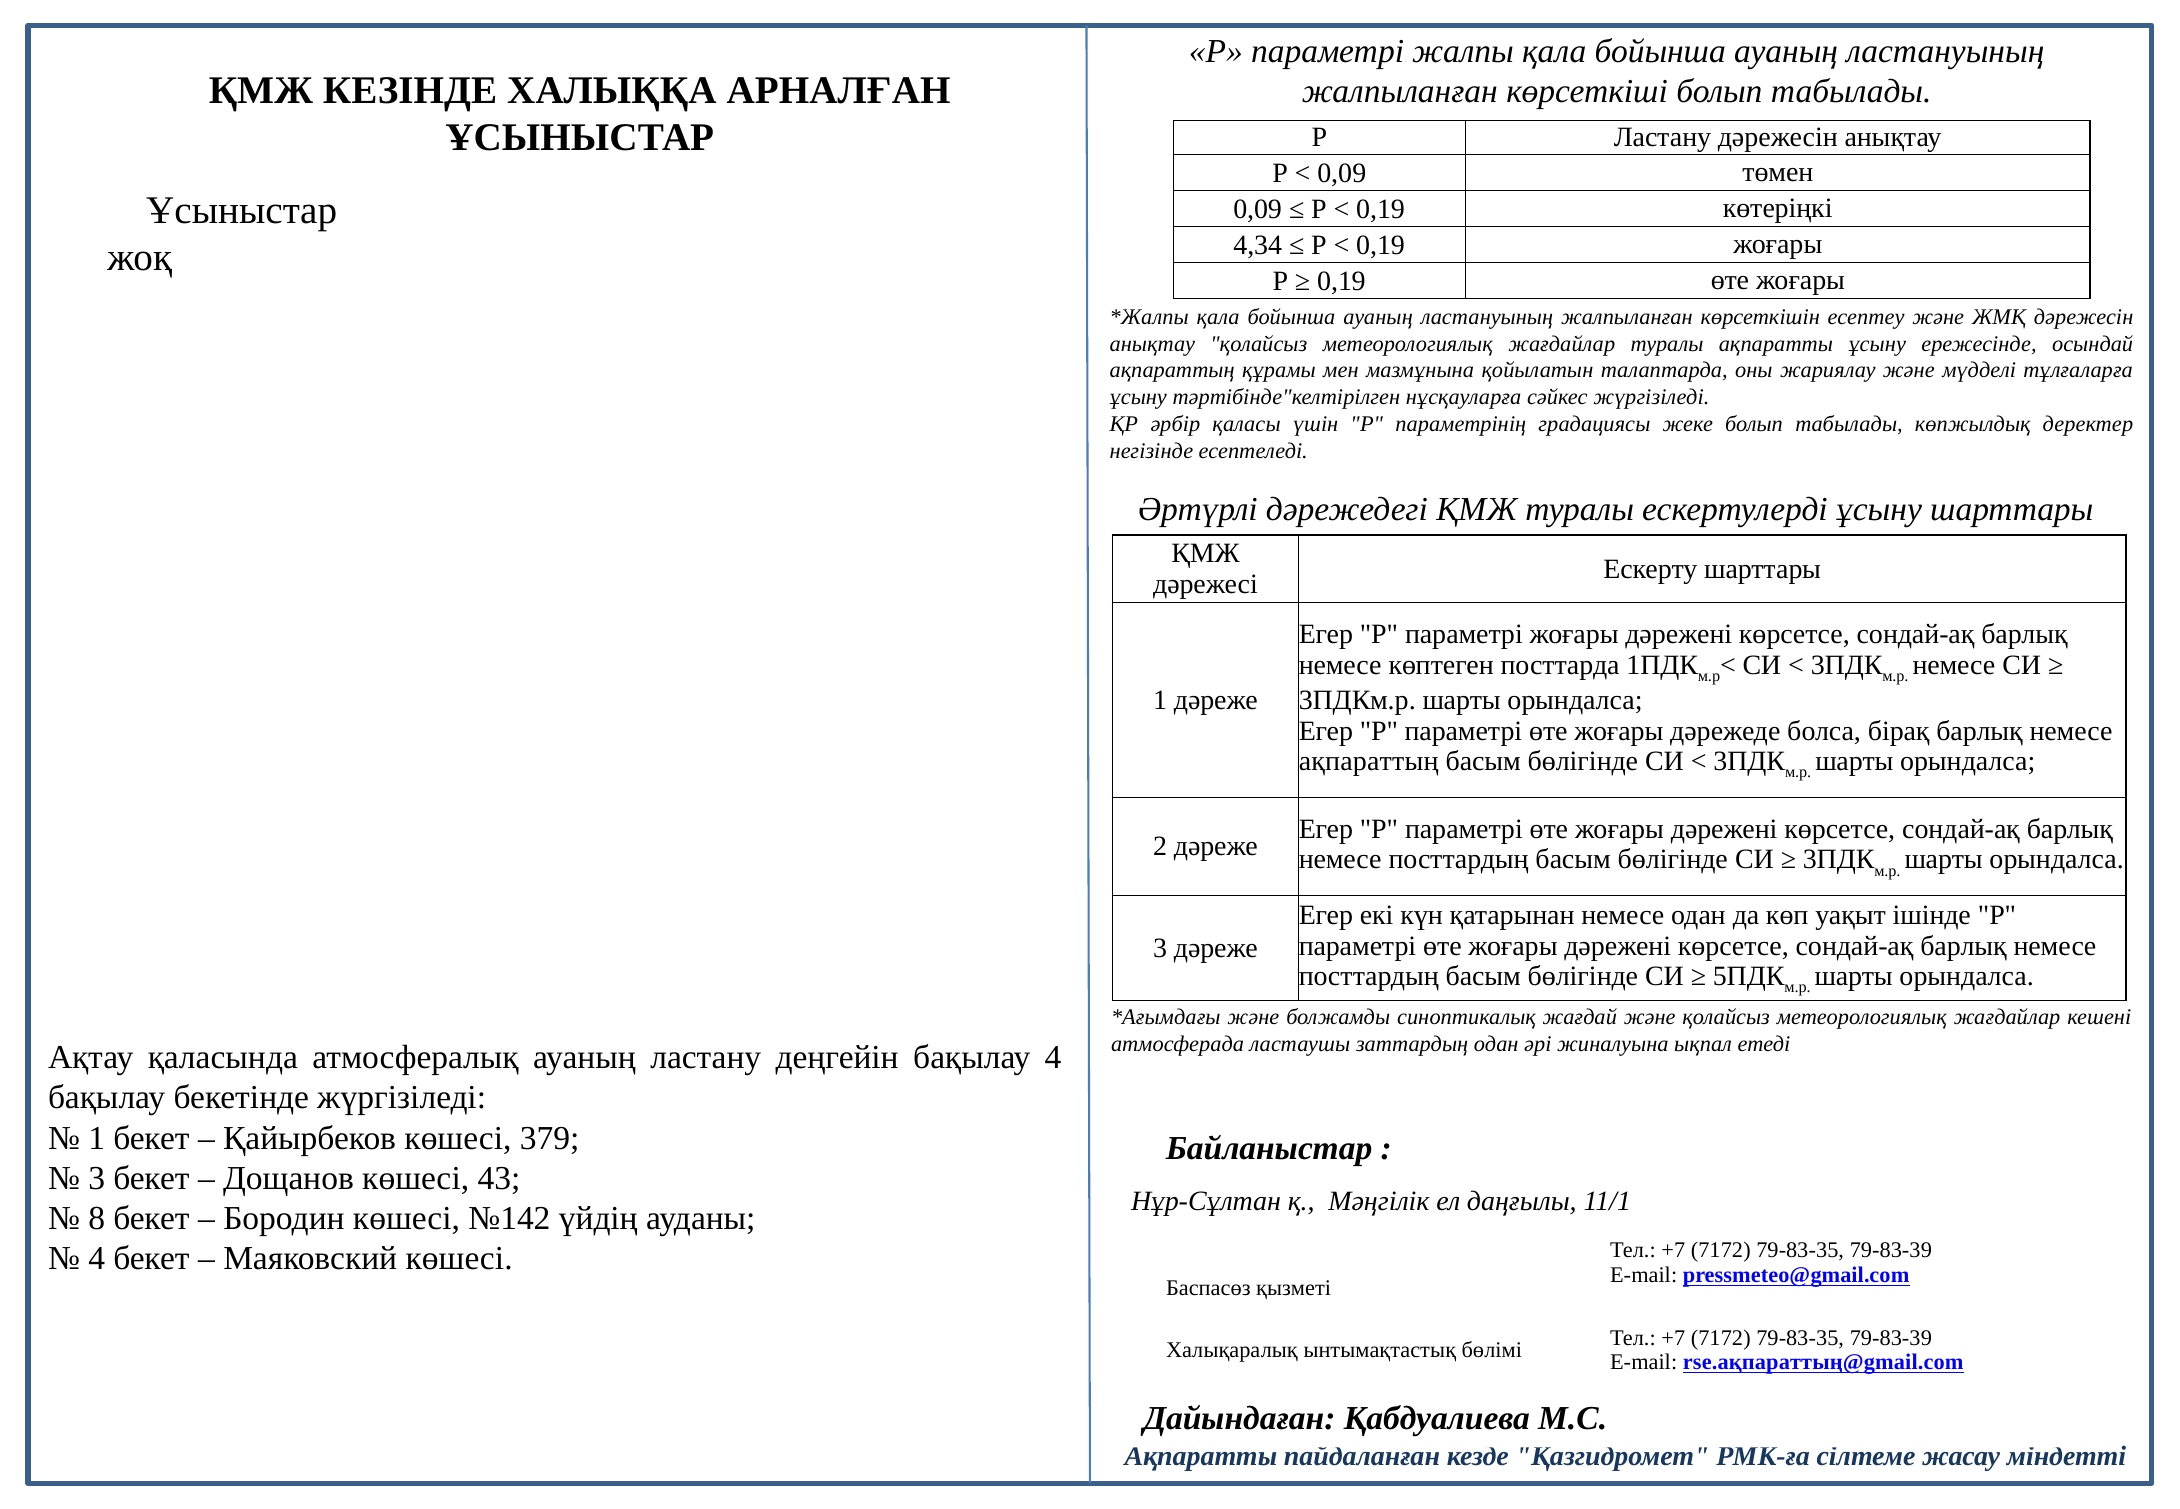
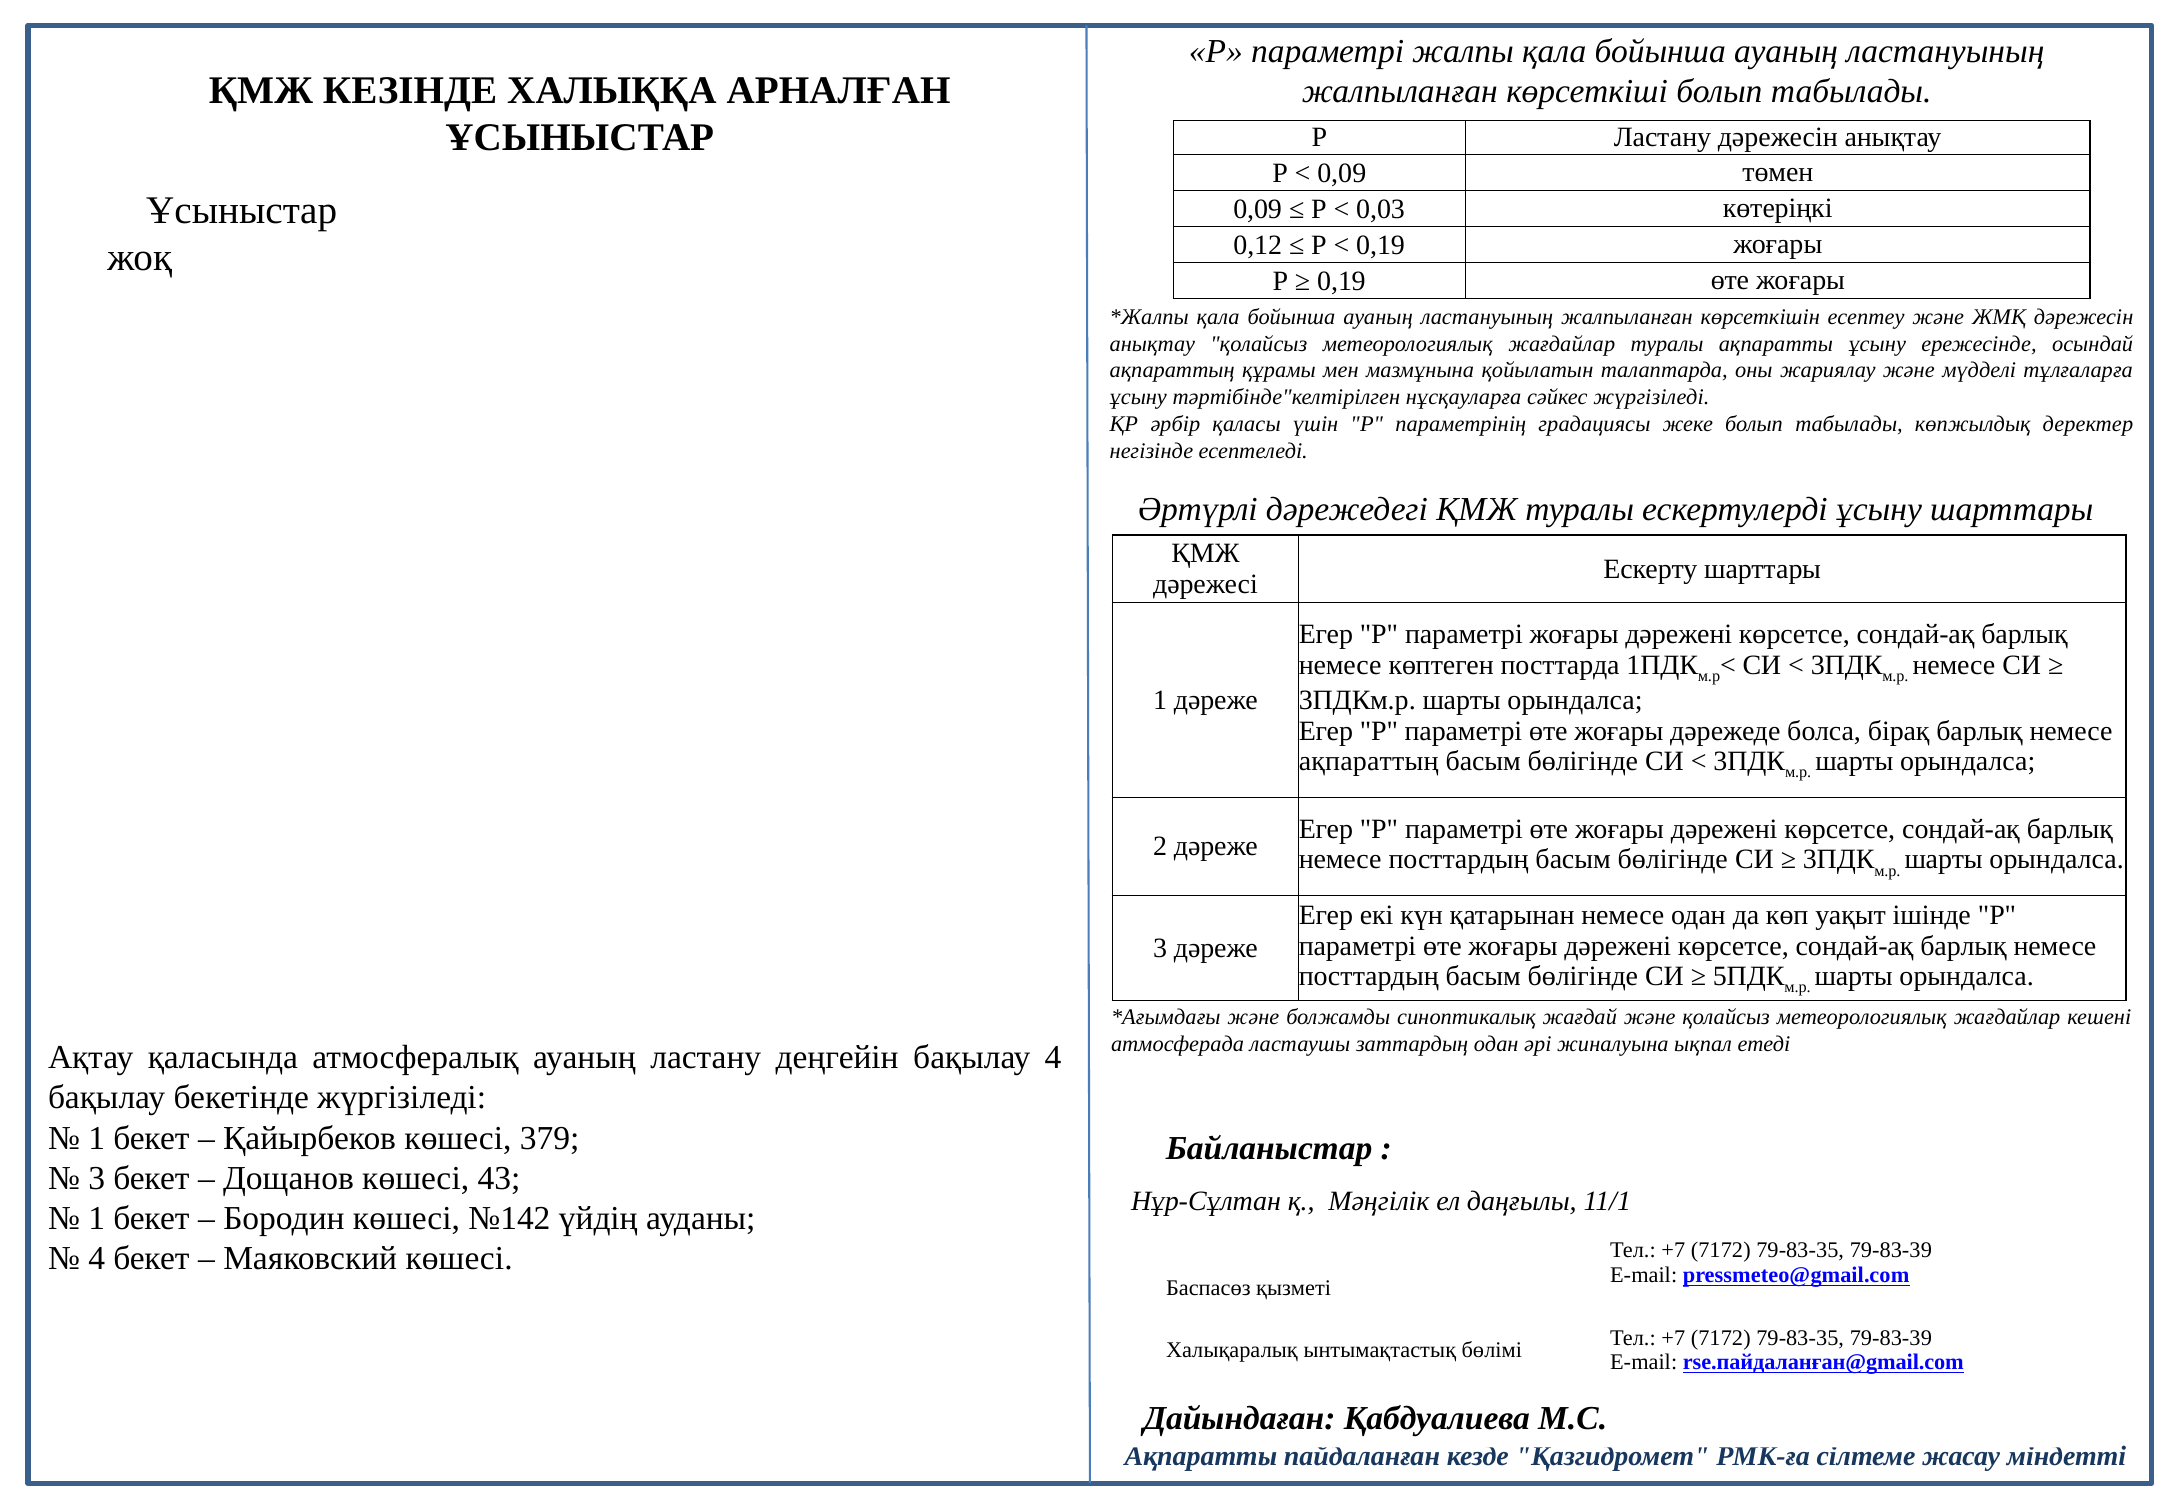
0,19: 0,19 -> 0,03 (1381, 210)
4,34: 4,34 -> 0,12 (1258, 246)
8: 8 -> 1 (97, 1219)
rse.ақпараттың@gmail.com: rse.ақпараттың@gmail.com -> rse.пайдаланған@gmail.com (1823, 1363)
